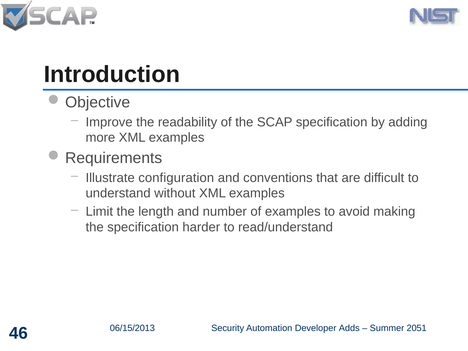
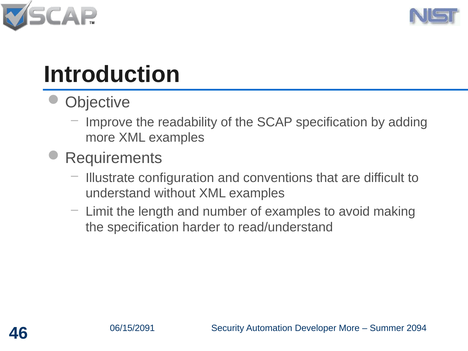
06/15/2013: 06/15/2013 -> 06/15/2091 (132, 328)
Developer Adds: Adds -> More (349, 328)
2051: 2051 -> 2094 (417, 328)
